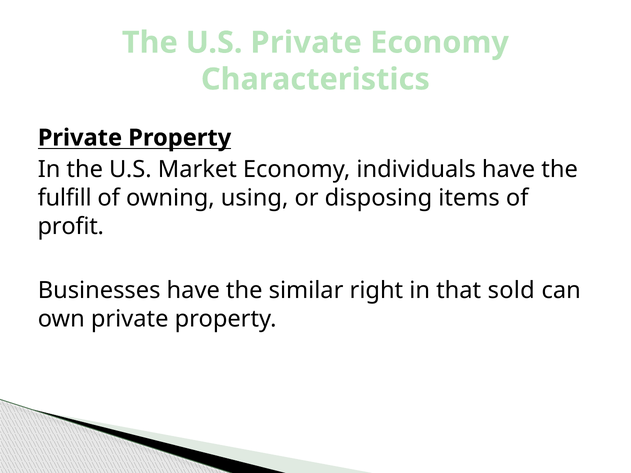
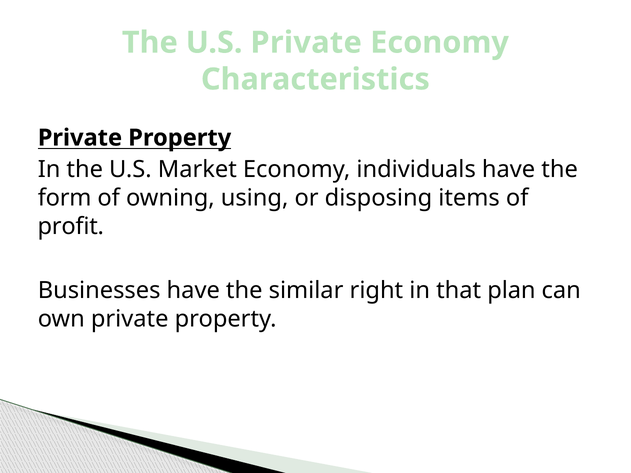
fulfill: fulfill -> form (65, 198)
sold: sold -> plan (511, 290)
